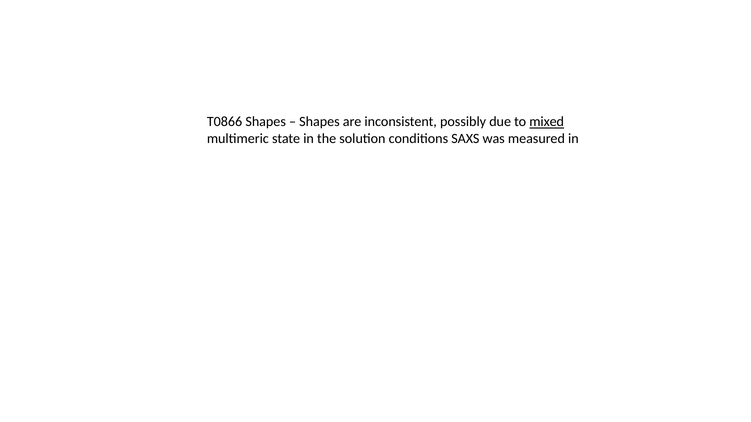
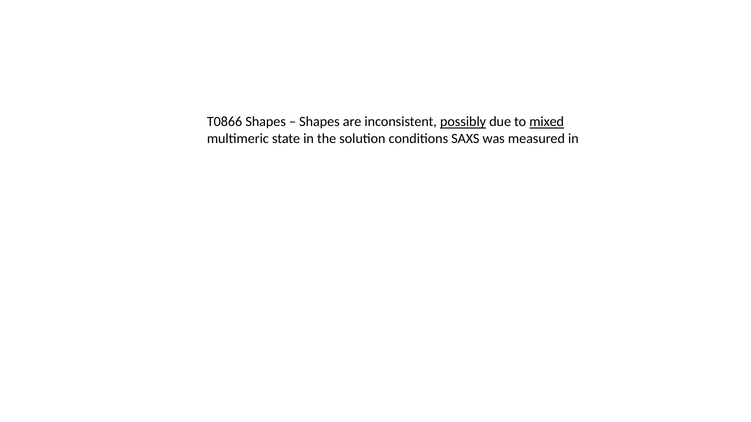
possibly underline: none -> present (463, 122)
